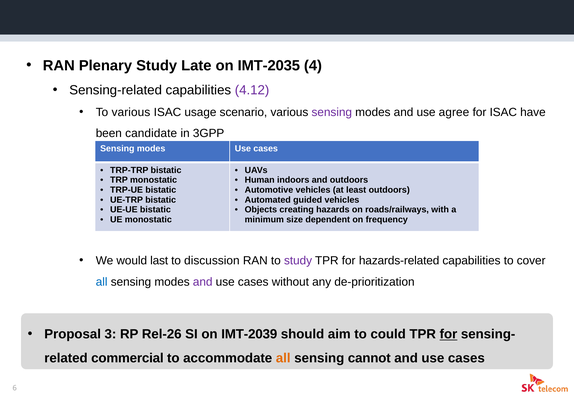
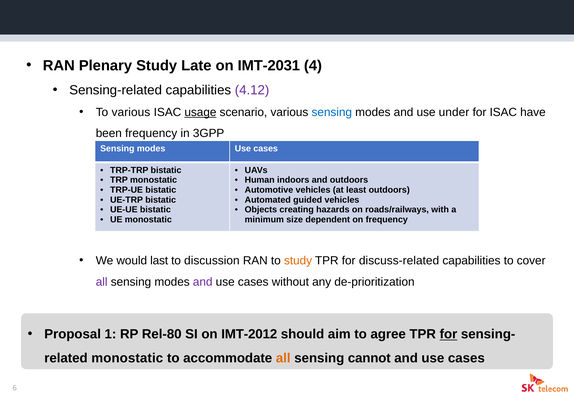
IMT-2035: IMT-2035 -> IMT-2031 (269, 65)
usage underline: none -> present (200, 112)
sensing colour: purple -> blue (332, 112)
agree: agree -> under (454, 112)
been candidate: candidate -> frequency (151, 133)
study colour: purple -> orange (298, 260)
hazards-related: hazards-related -> discuss-related (399, 260)
all colour: blue -> purple (102, 281)
3: 3 -> 1 (110, 334)
Rel-26: Rel-26 -> Rel-80 (162, 334)
IMT-2039: IMT-2039 -> IMT-2012 (249, 334)
could: could -> agree (388, 334)
commercial: commercial -> monostatic (127, 358)
